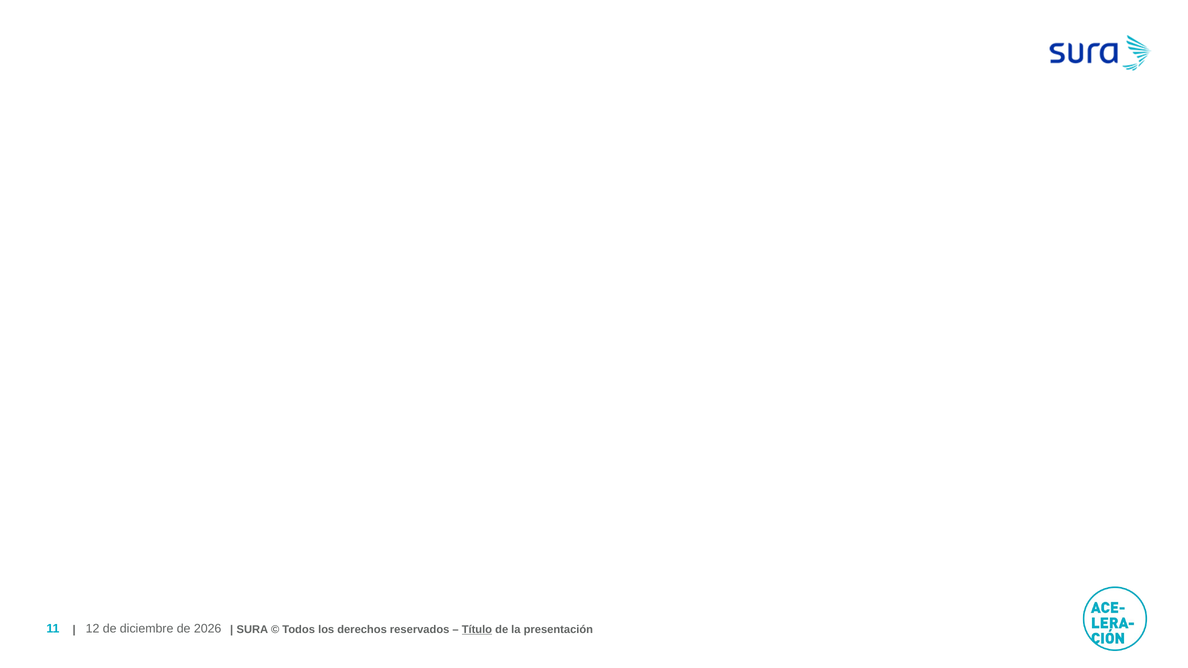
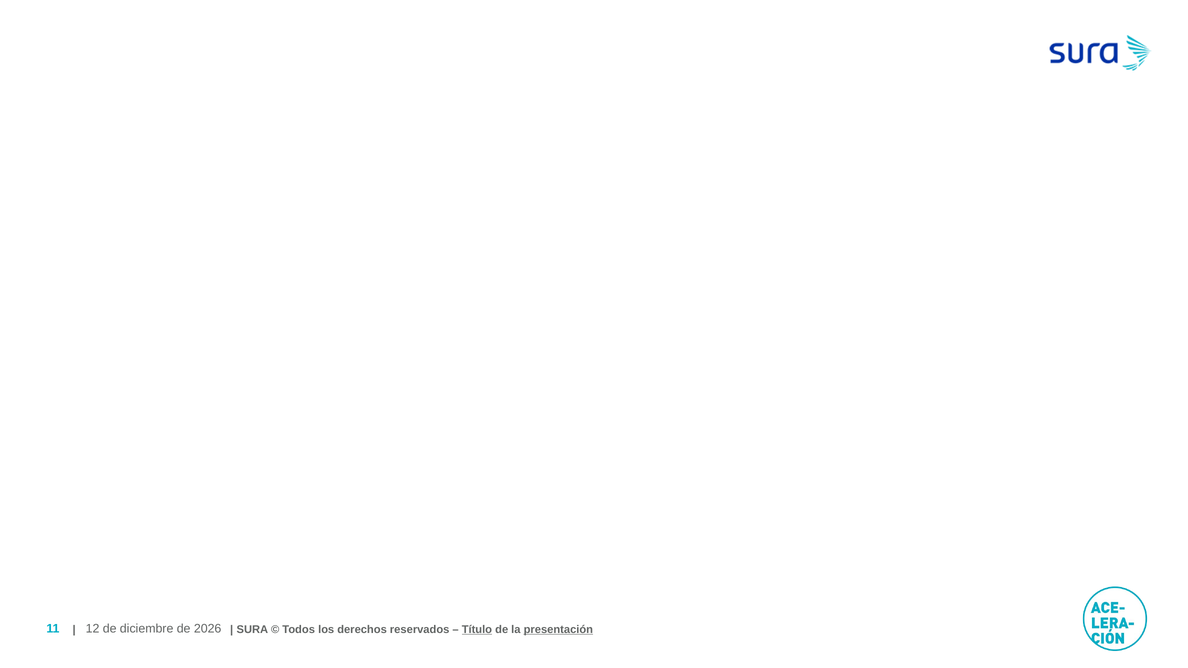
presentación underline: none -> present (558, 630)
